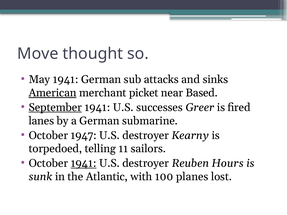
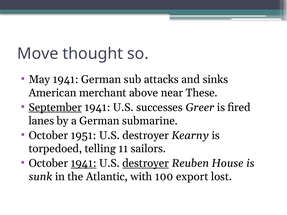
American underline: present -> none (53, 93)
picket: picket -> above (144, 93)
Based: Based -> These (202, 93)
1947: 1947 -> 1951 (83, 135)
destroyer underline: none -> present (146, 163)
Hours: Hours -> House (228, 163)
planes: planes -> export (192, 177)
